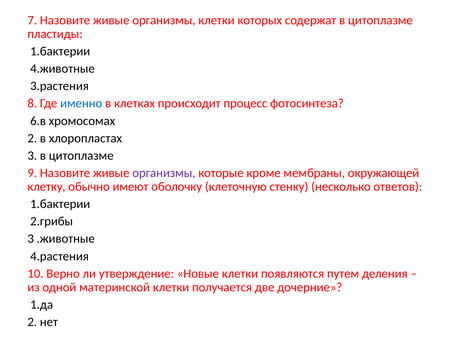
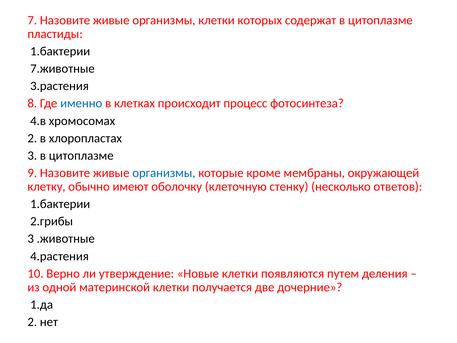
4.животные: 4.животные -> 7.животные (62, 69)
6.в: 6.в -> 4.в (38, 121)
организмы colour: purple -> blue (164, 173)
